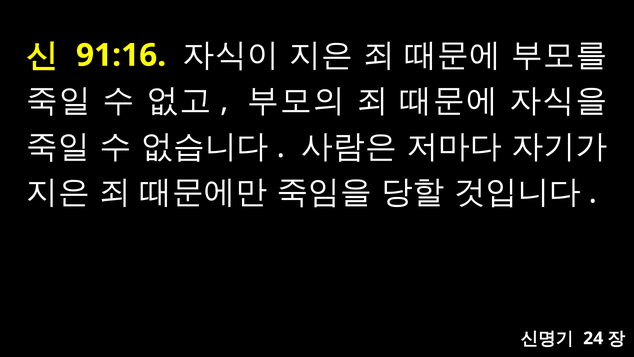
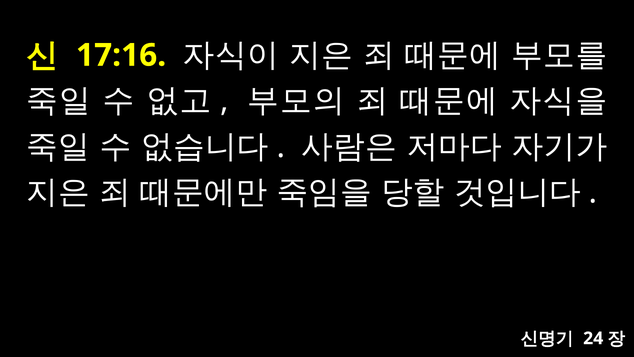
91:16: 91:16 -> 17:16 (121, 55)
